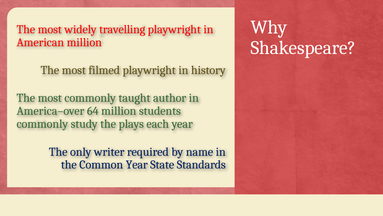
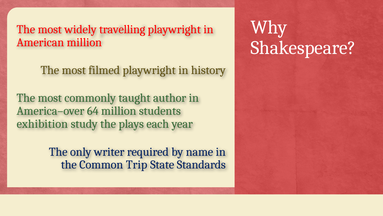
commonly: commonly -> exhibition (42, 124)
Common Year: Year -> Trip (137, 164)
